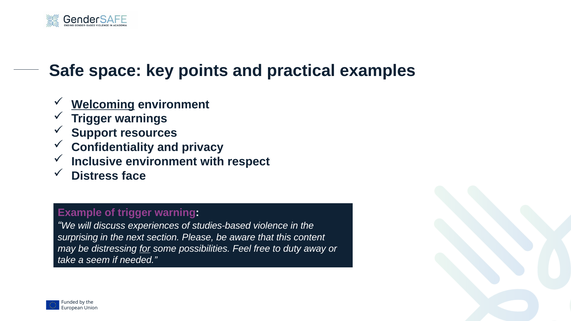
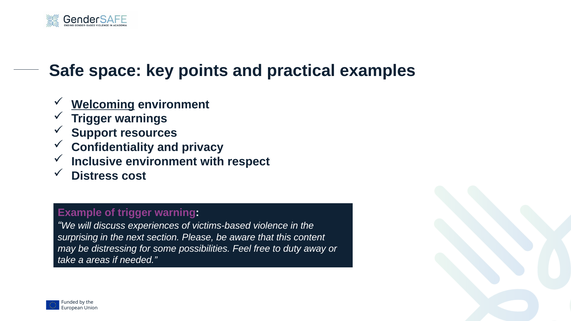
face: face -> cost (134, 176)
studies-based: studies-based -> victims-based (221, 226)
for underline: present -> none (145, 249)
seem: seem -> areas (98, 260)
